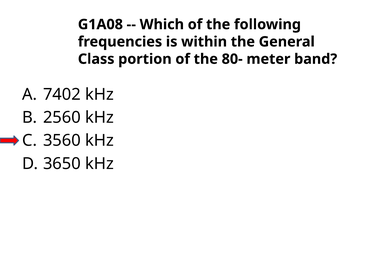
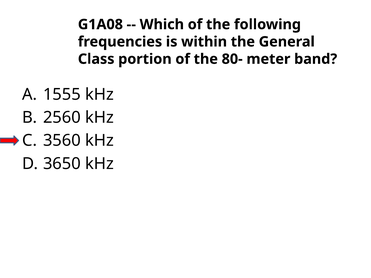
7402: 7402 -> 1555 (62, 94)
